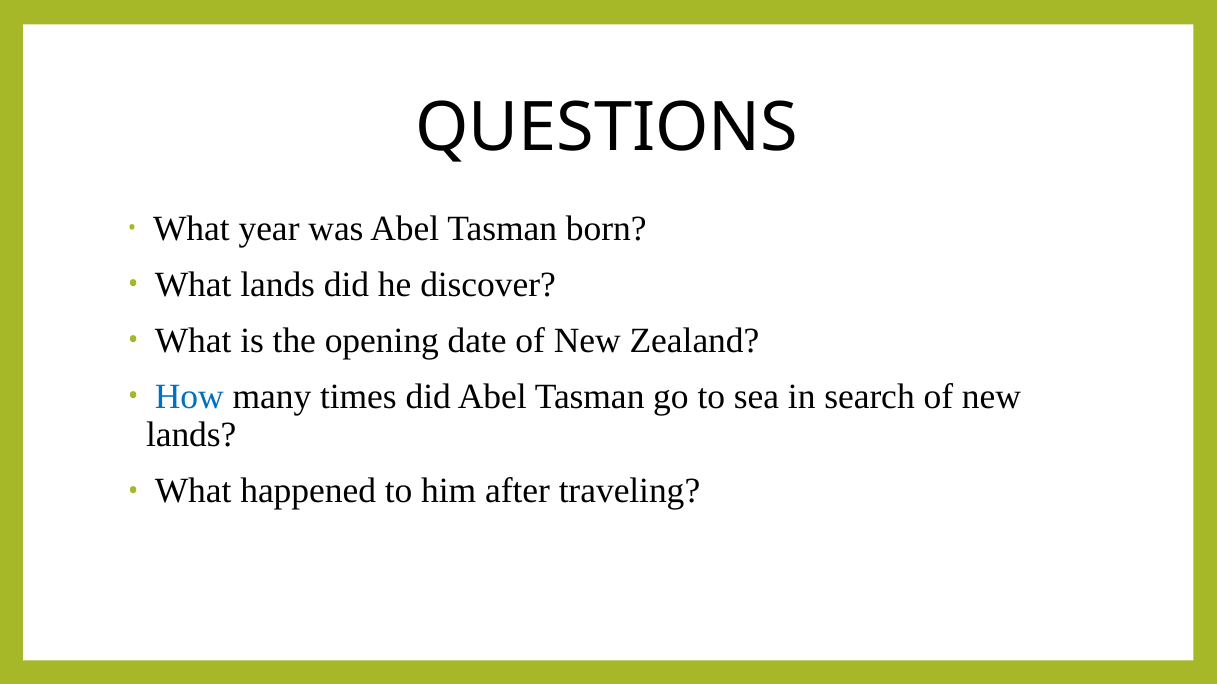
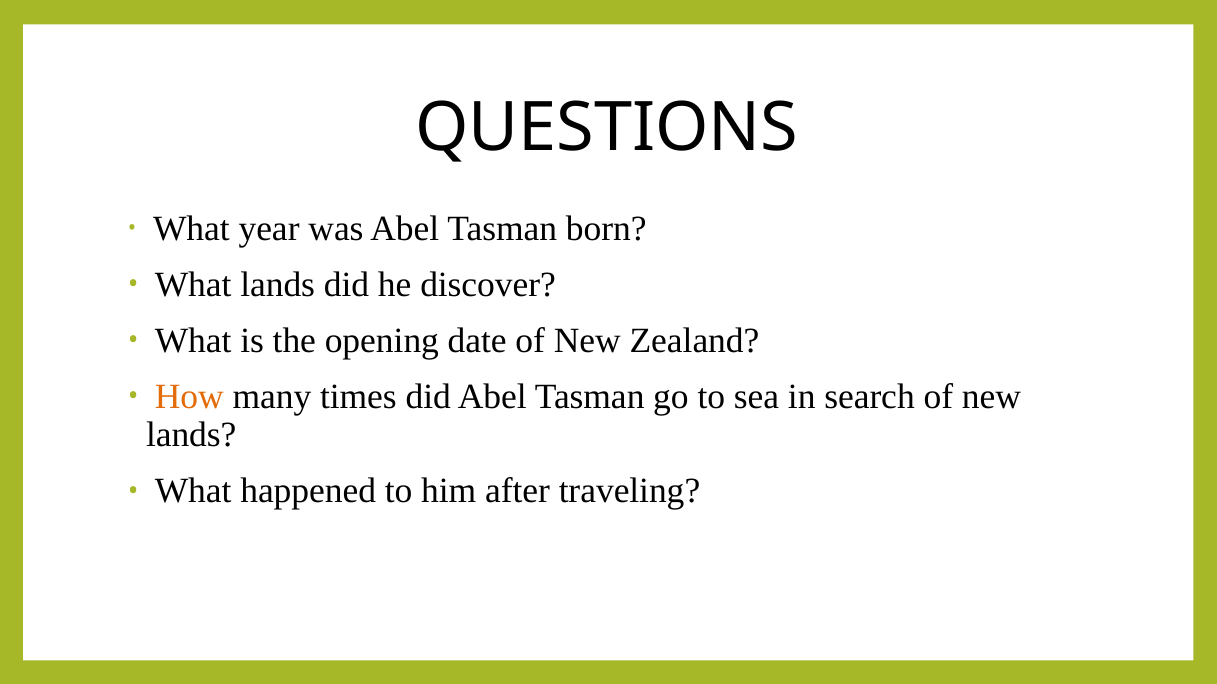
How colour: blue -> orange (189, 397)
